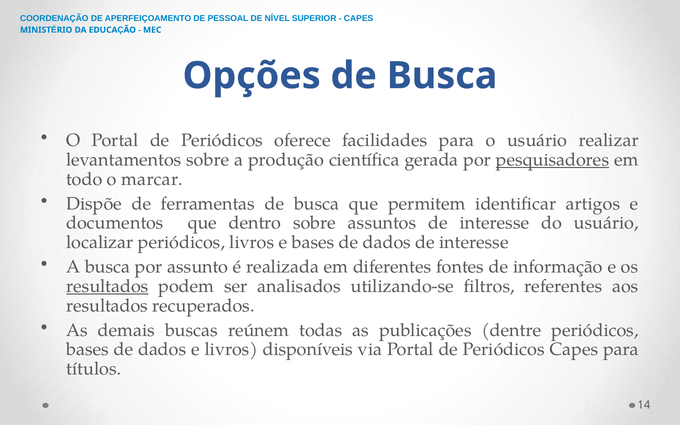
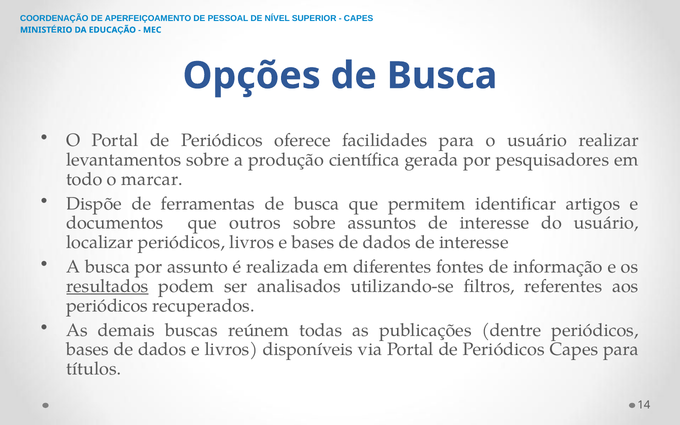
pesquisadores underline: present -> none (552, 160)
dentro: dentro -> outros (255, 223)
resultados: resultados -> periódicos (107, 306)
